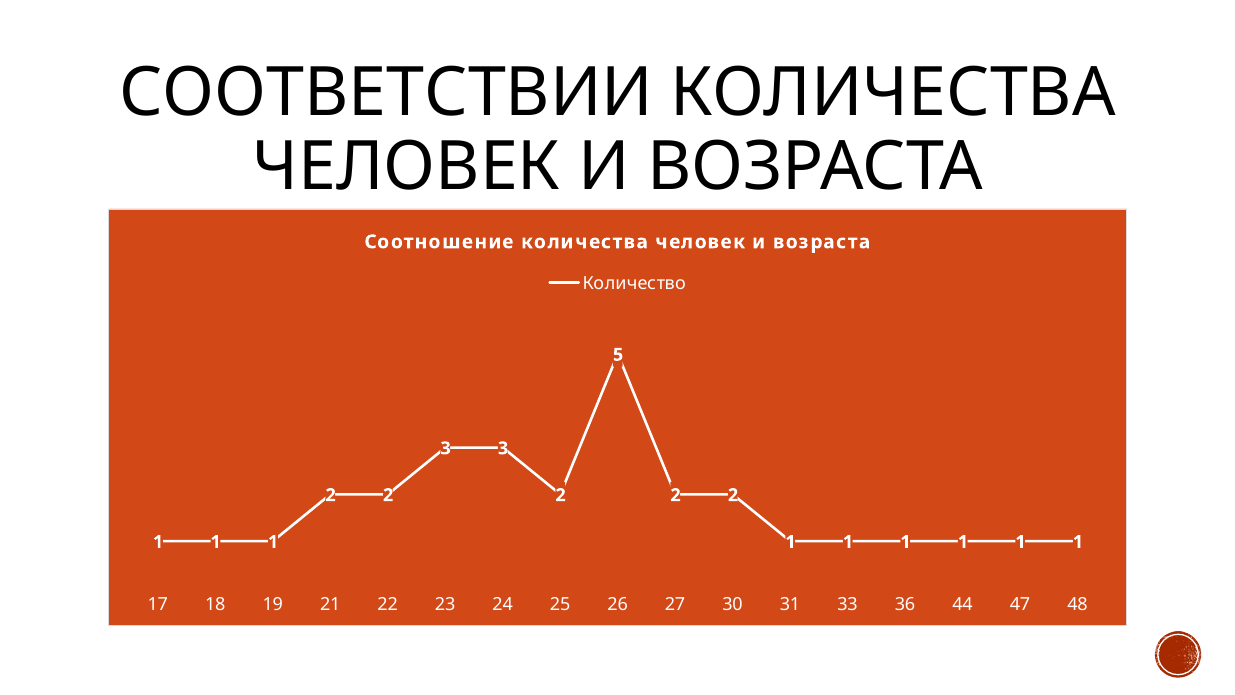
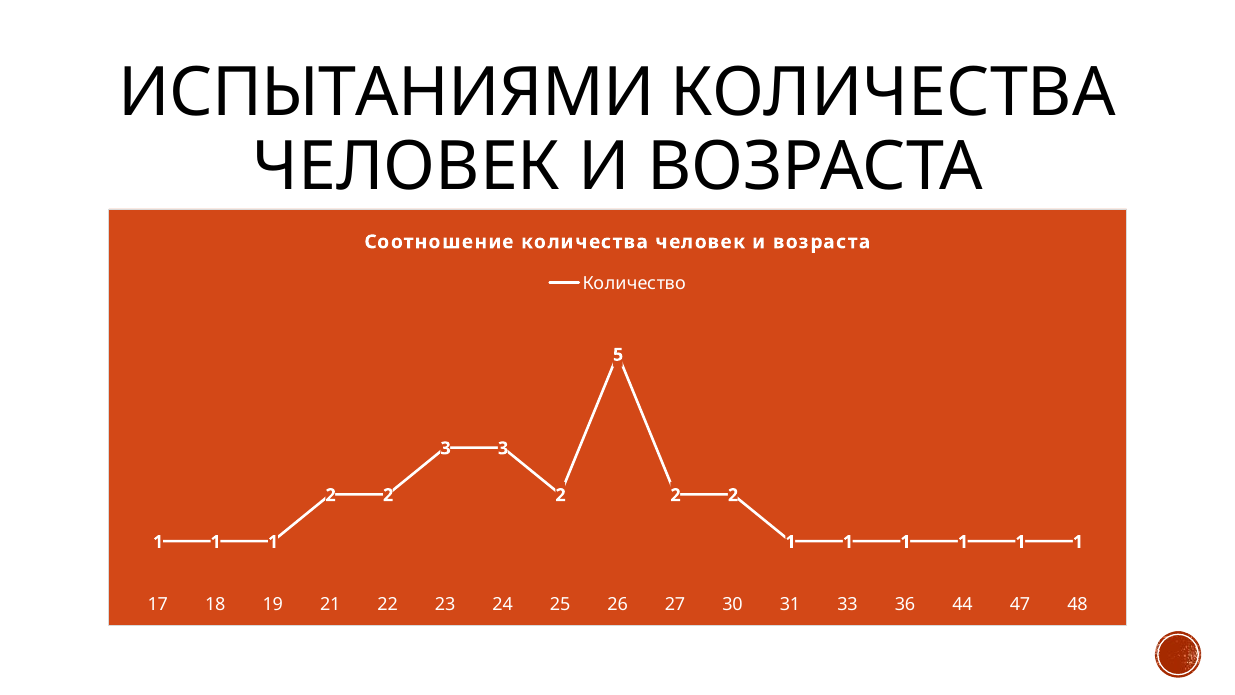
СООТВЕТСТВИИ: СООТВЕТСТВИИ -> ИСПЫТАНИЯМИ (387, 93)
